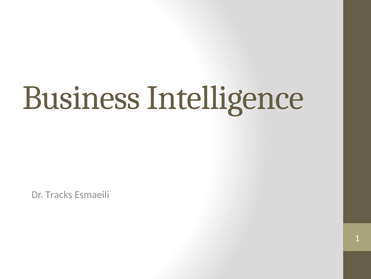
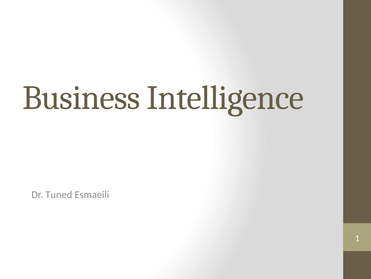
Tracks: Tracks -> Tuned (59, 194)
